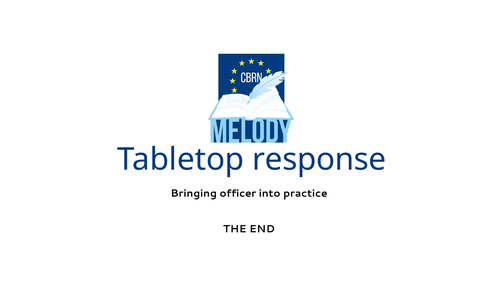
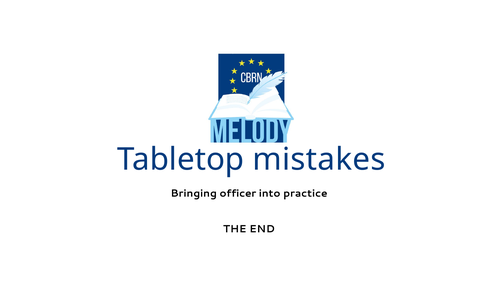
response: response -> mistakes (319, 160)
